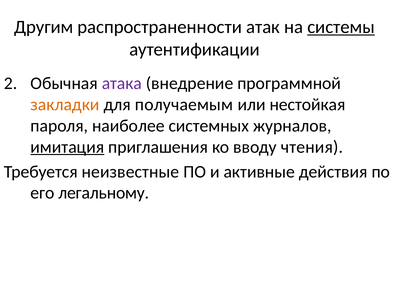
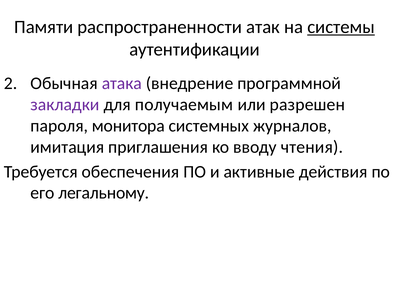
Другим: Другим -> Памяти (44, 27)
закладки colour: orange -> purple (65, 104)
нестойкая: нестойкая -> разрешен (307, 104)
наиболее: наиболее -> монитора (128, 126)
имитация underline: present -> none (67, 147)
неизвестные: неизвестные -> обеспечения (130, 172)
